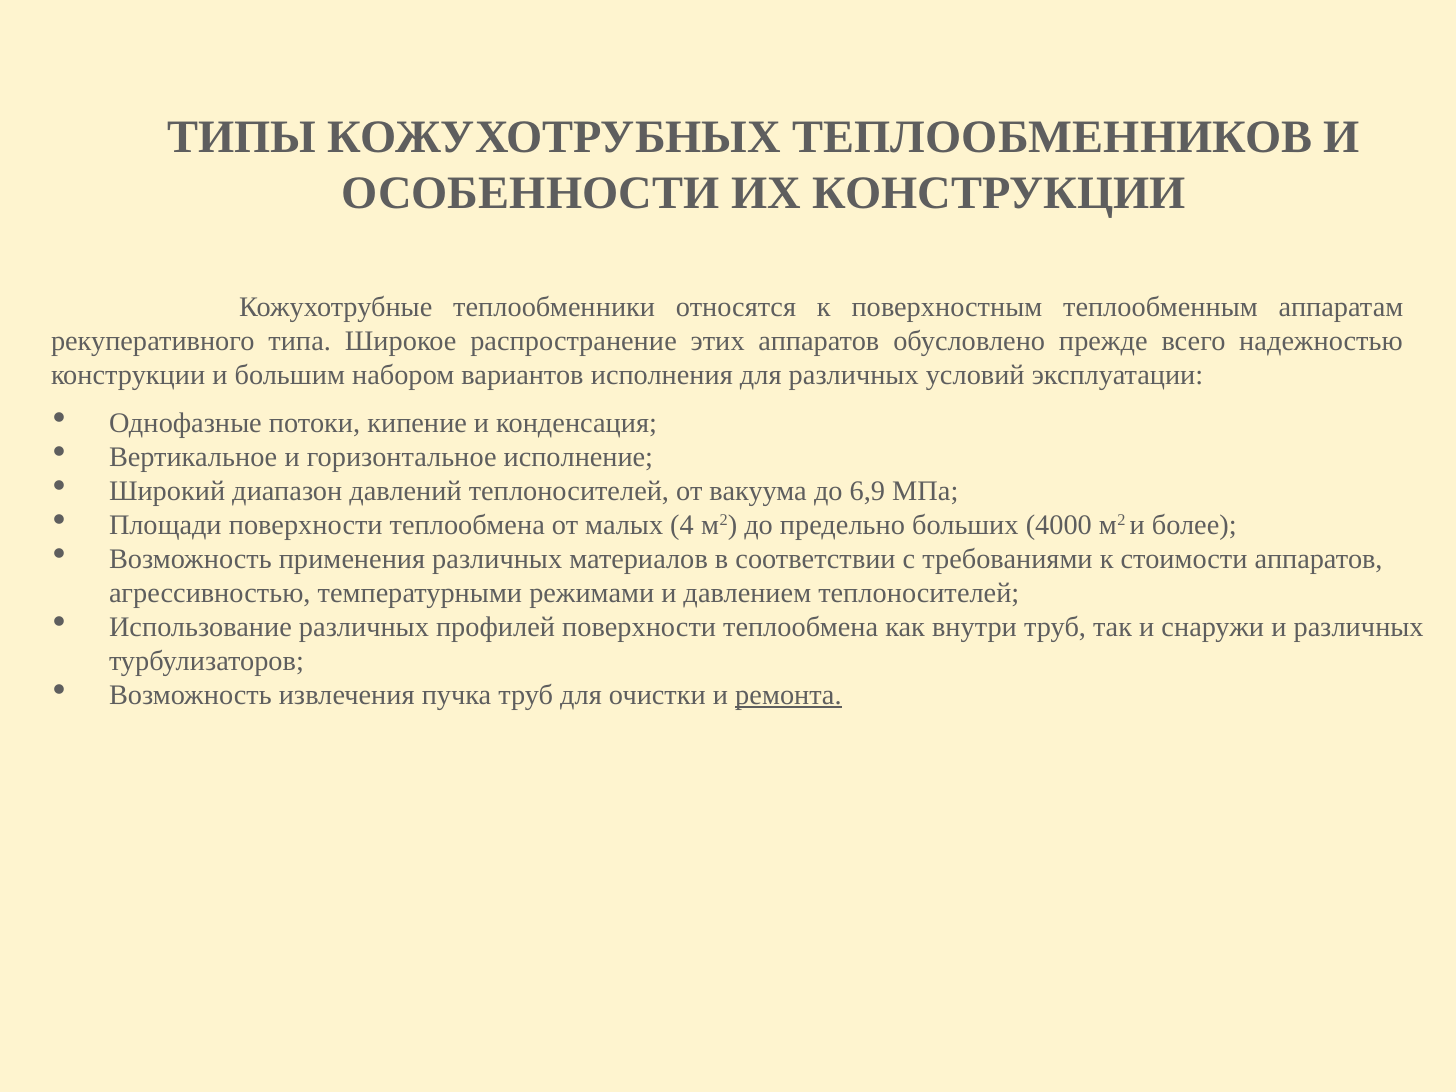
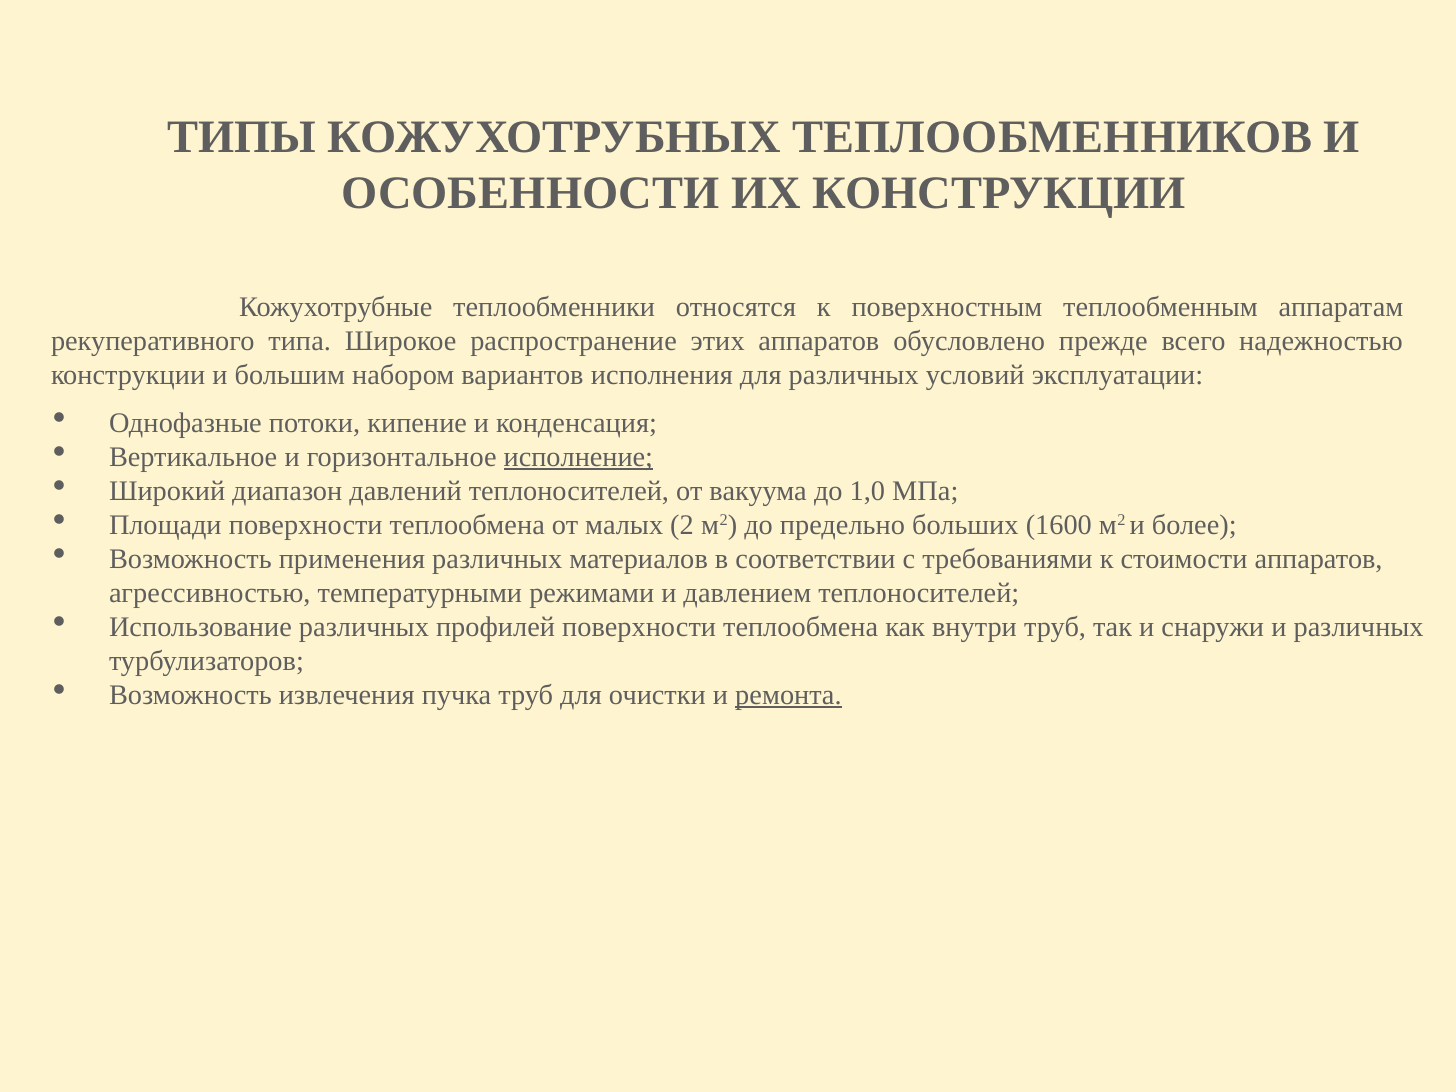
исполнение underline: none -> present (578, 457)
6,9: 6,9 -> 1,0 (867, 491)
4: 4 -> 2 (682, 525)
4000: 4000 -> 1600 (1059, 525)
